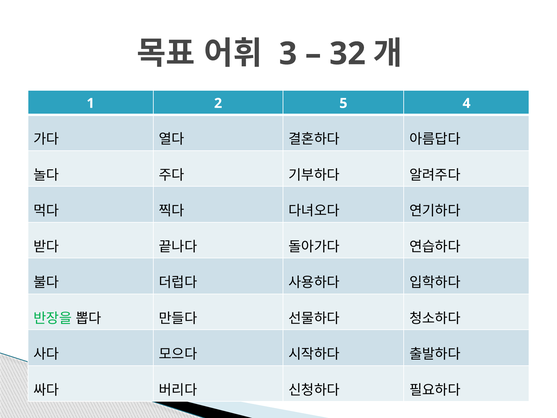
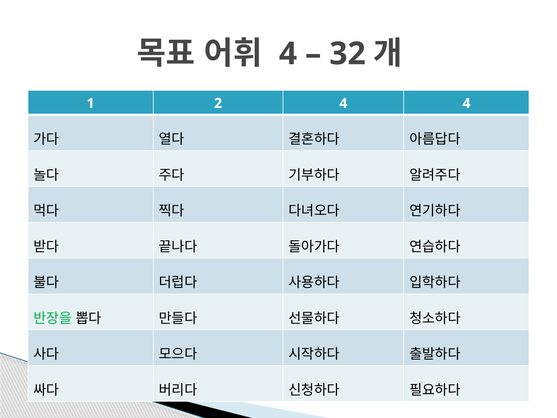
3: 3 -> 4 (288, 54)
2 5: 5 -> 4 (343, 103)
